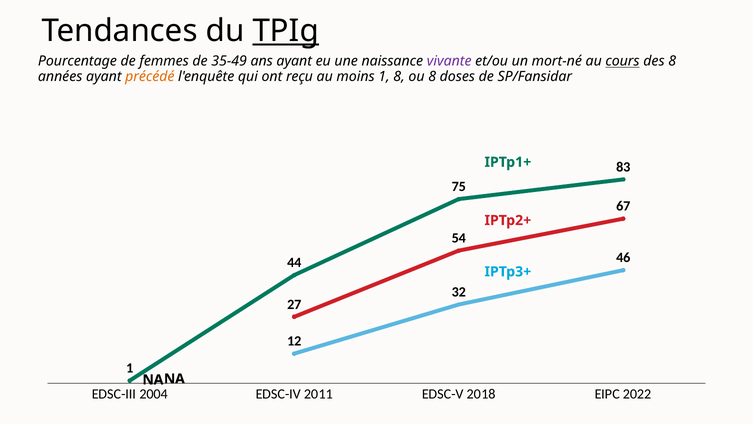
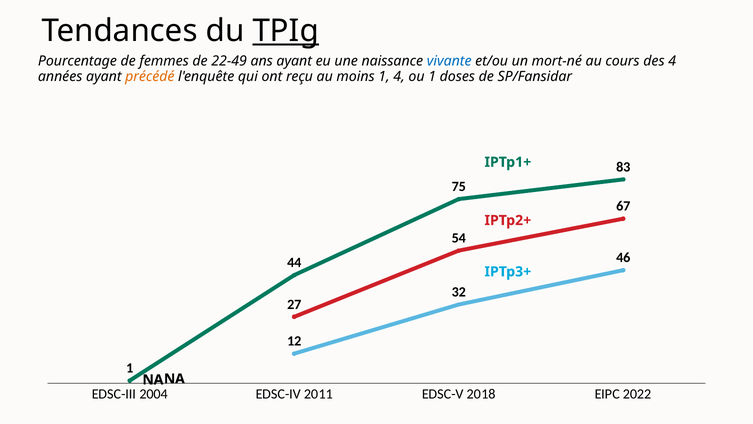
35-49: 35-49 -> 22-49 (229, 61)
vivante colour: purple -> blue (449, 61)
cours underline: present -> none (622, 61)
des 8: 8 -> 4 (672, 61)
1 8: 8 -> 4 (399, 76)
ou 8: 8 -> 1 (432, 76)
